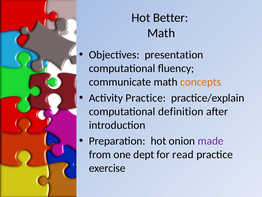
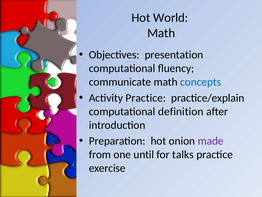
Better: Better -> World (171, 18)
concepts colour: orange -> blue (201, 82)
dept: dept -> until (144, 154)
read: read -> talks (183, 154)
